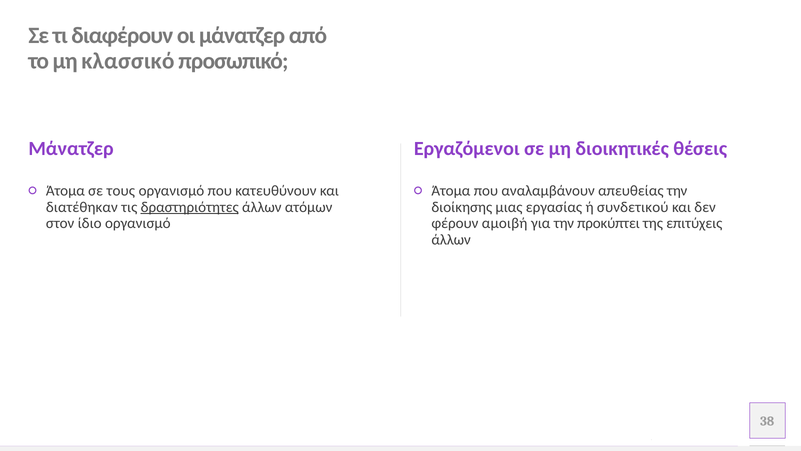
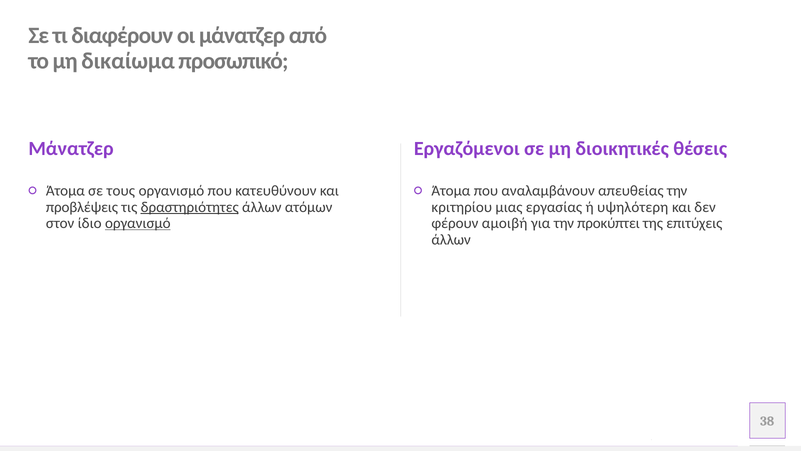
κλασσικό: κλασσικό -> δικαίωμα (128, 61)
διατέθηκαν: διατέθηκαν -> προβλέψεις (82, 207)
διοίκησης: διοίκησης -> κριτηρίου (462, 207)
συνδετικού: συνδετικού -> υψηλότερη (633, 207)
οργανισμό underline: none -> present (138, 223)
